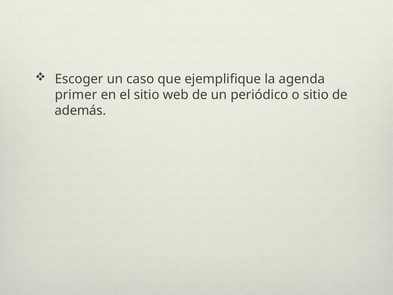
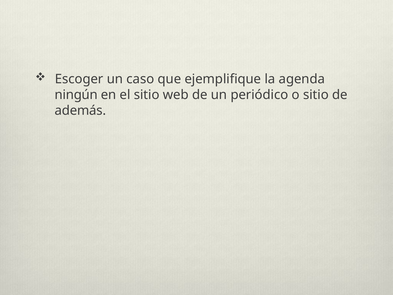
primer: primer -> ningún (76, 95)
